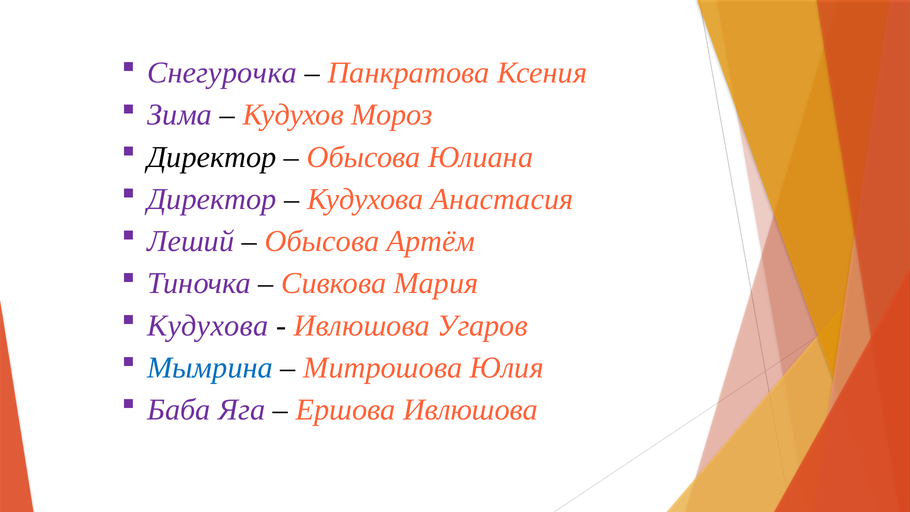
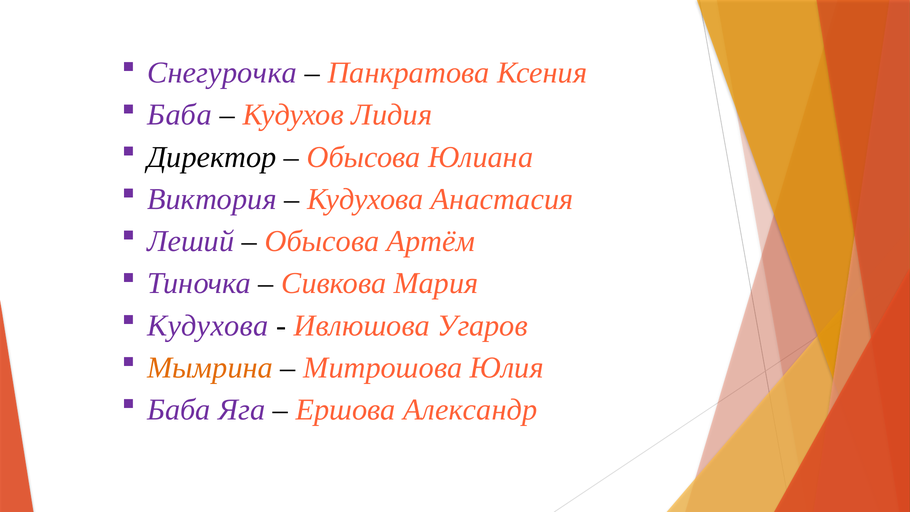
Зима: Зима -> Баба (180, 115)
Мороз: Мороз -> Лидия (392, 115)
Директор: Директор -> Виктория (212, 199)
Мымрина colour: blue -> orange (210, 368)
Ершова Ивлюшова: Ивлюшова -> Александр (470, 410)
